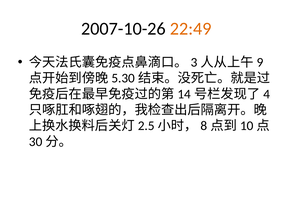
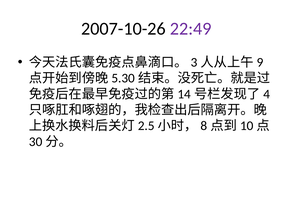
22:49 colour: orange -> purple (191, 29)
